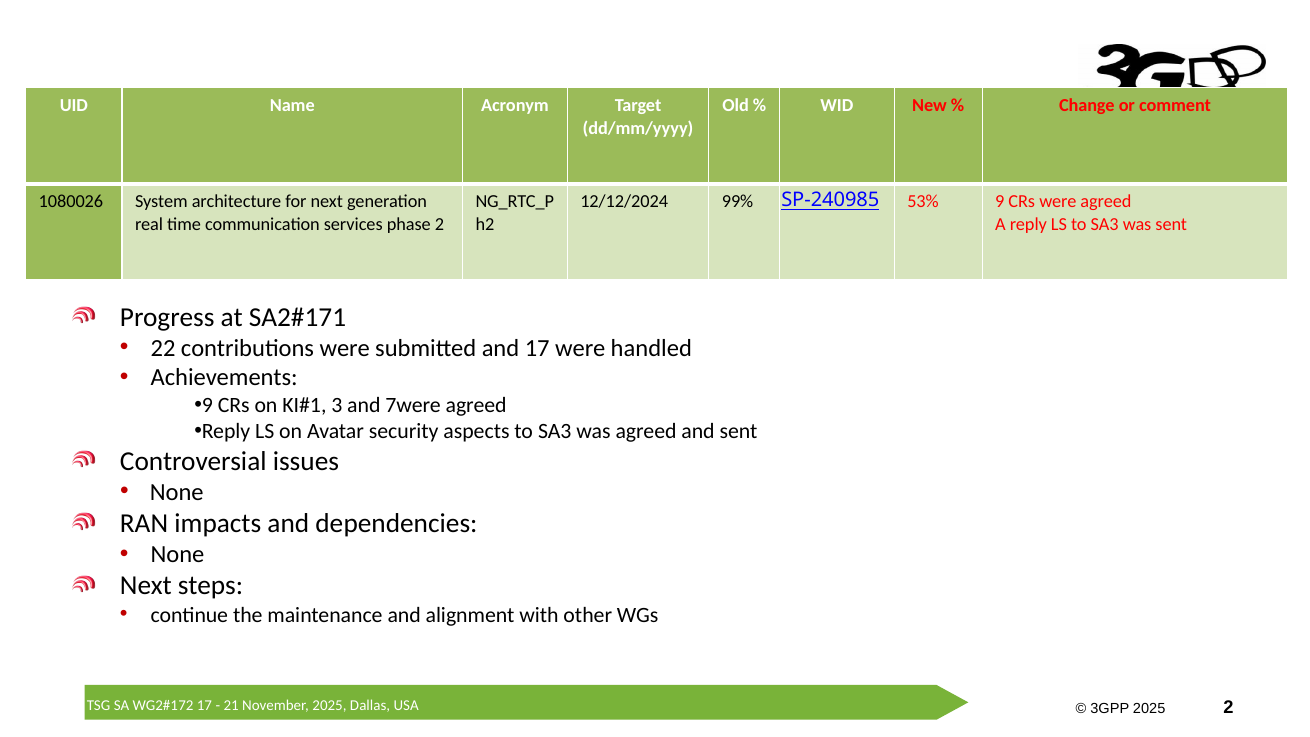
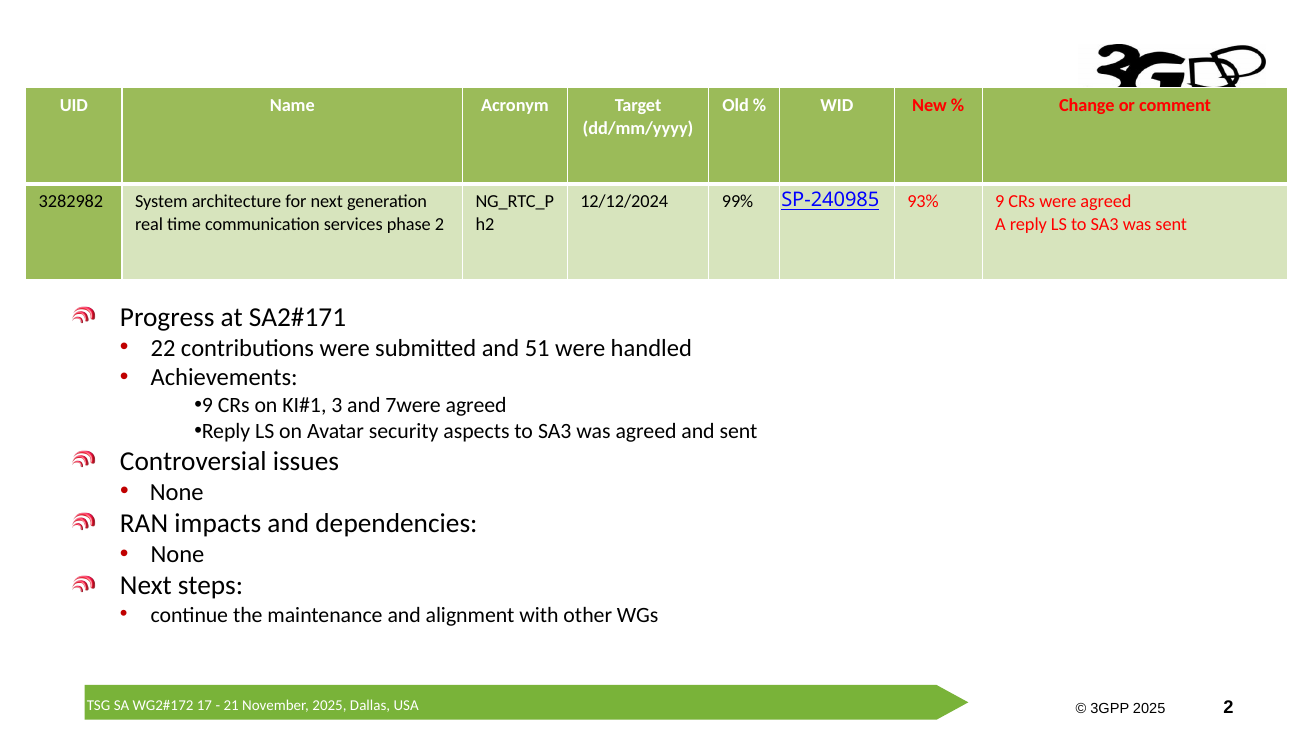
1080026: 1080026 -> 3282982 (71, 202)
53%: 53% -> 93% (923, 202)
and 17: 17 -> 51 (537, 348)
